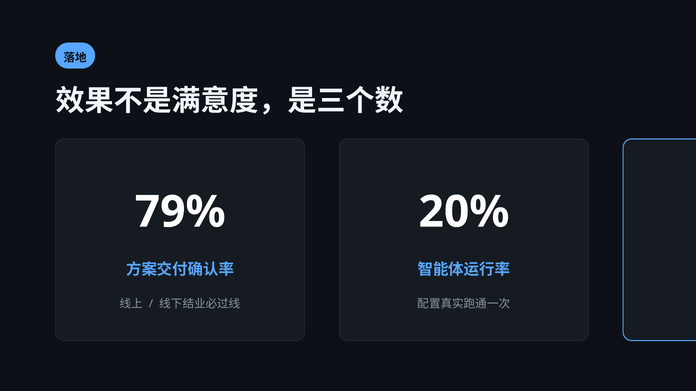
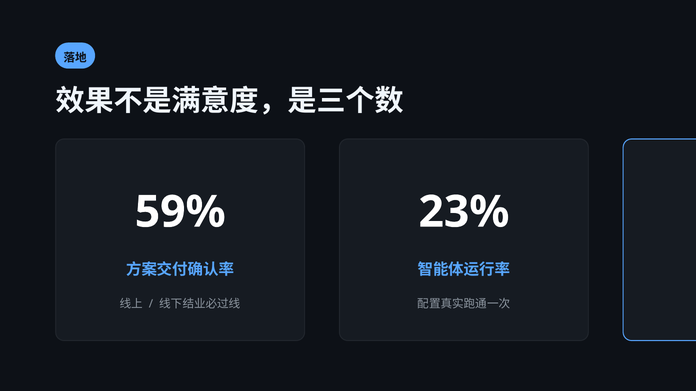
79%: 79% -> 59% (180, 212)
20%: 20% -> 23% (464, 212)
